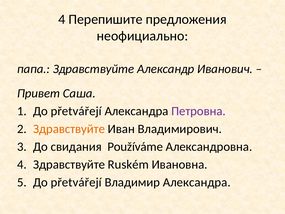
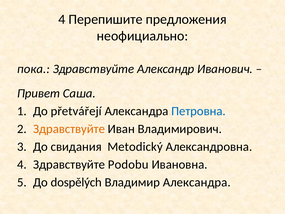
папа: папа -> пока (33, 69)
Петровна colour: purple -> blue (199, 111)
Používáme: Používáme -> Metodický (135, 147)
Ruském: Ruském -> Podobu (128, 164)
přetvářejí: přetvářejí -> dospělých (76, 182)
